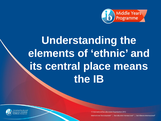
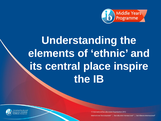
means: means -> inspire (131, 66)
